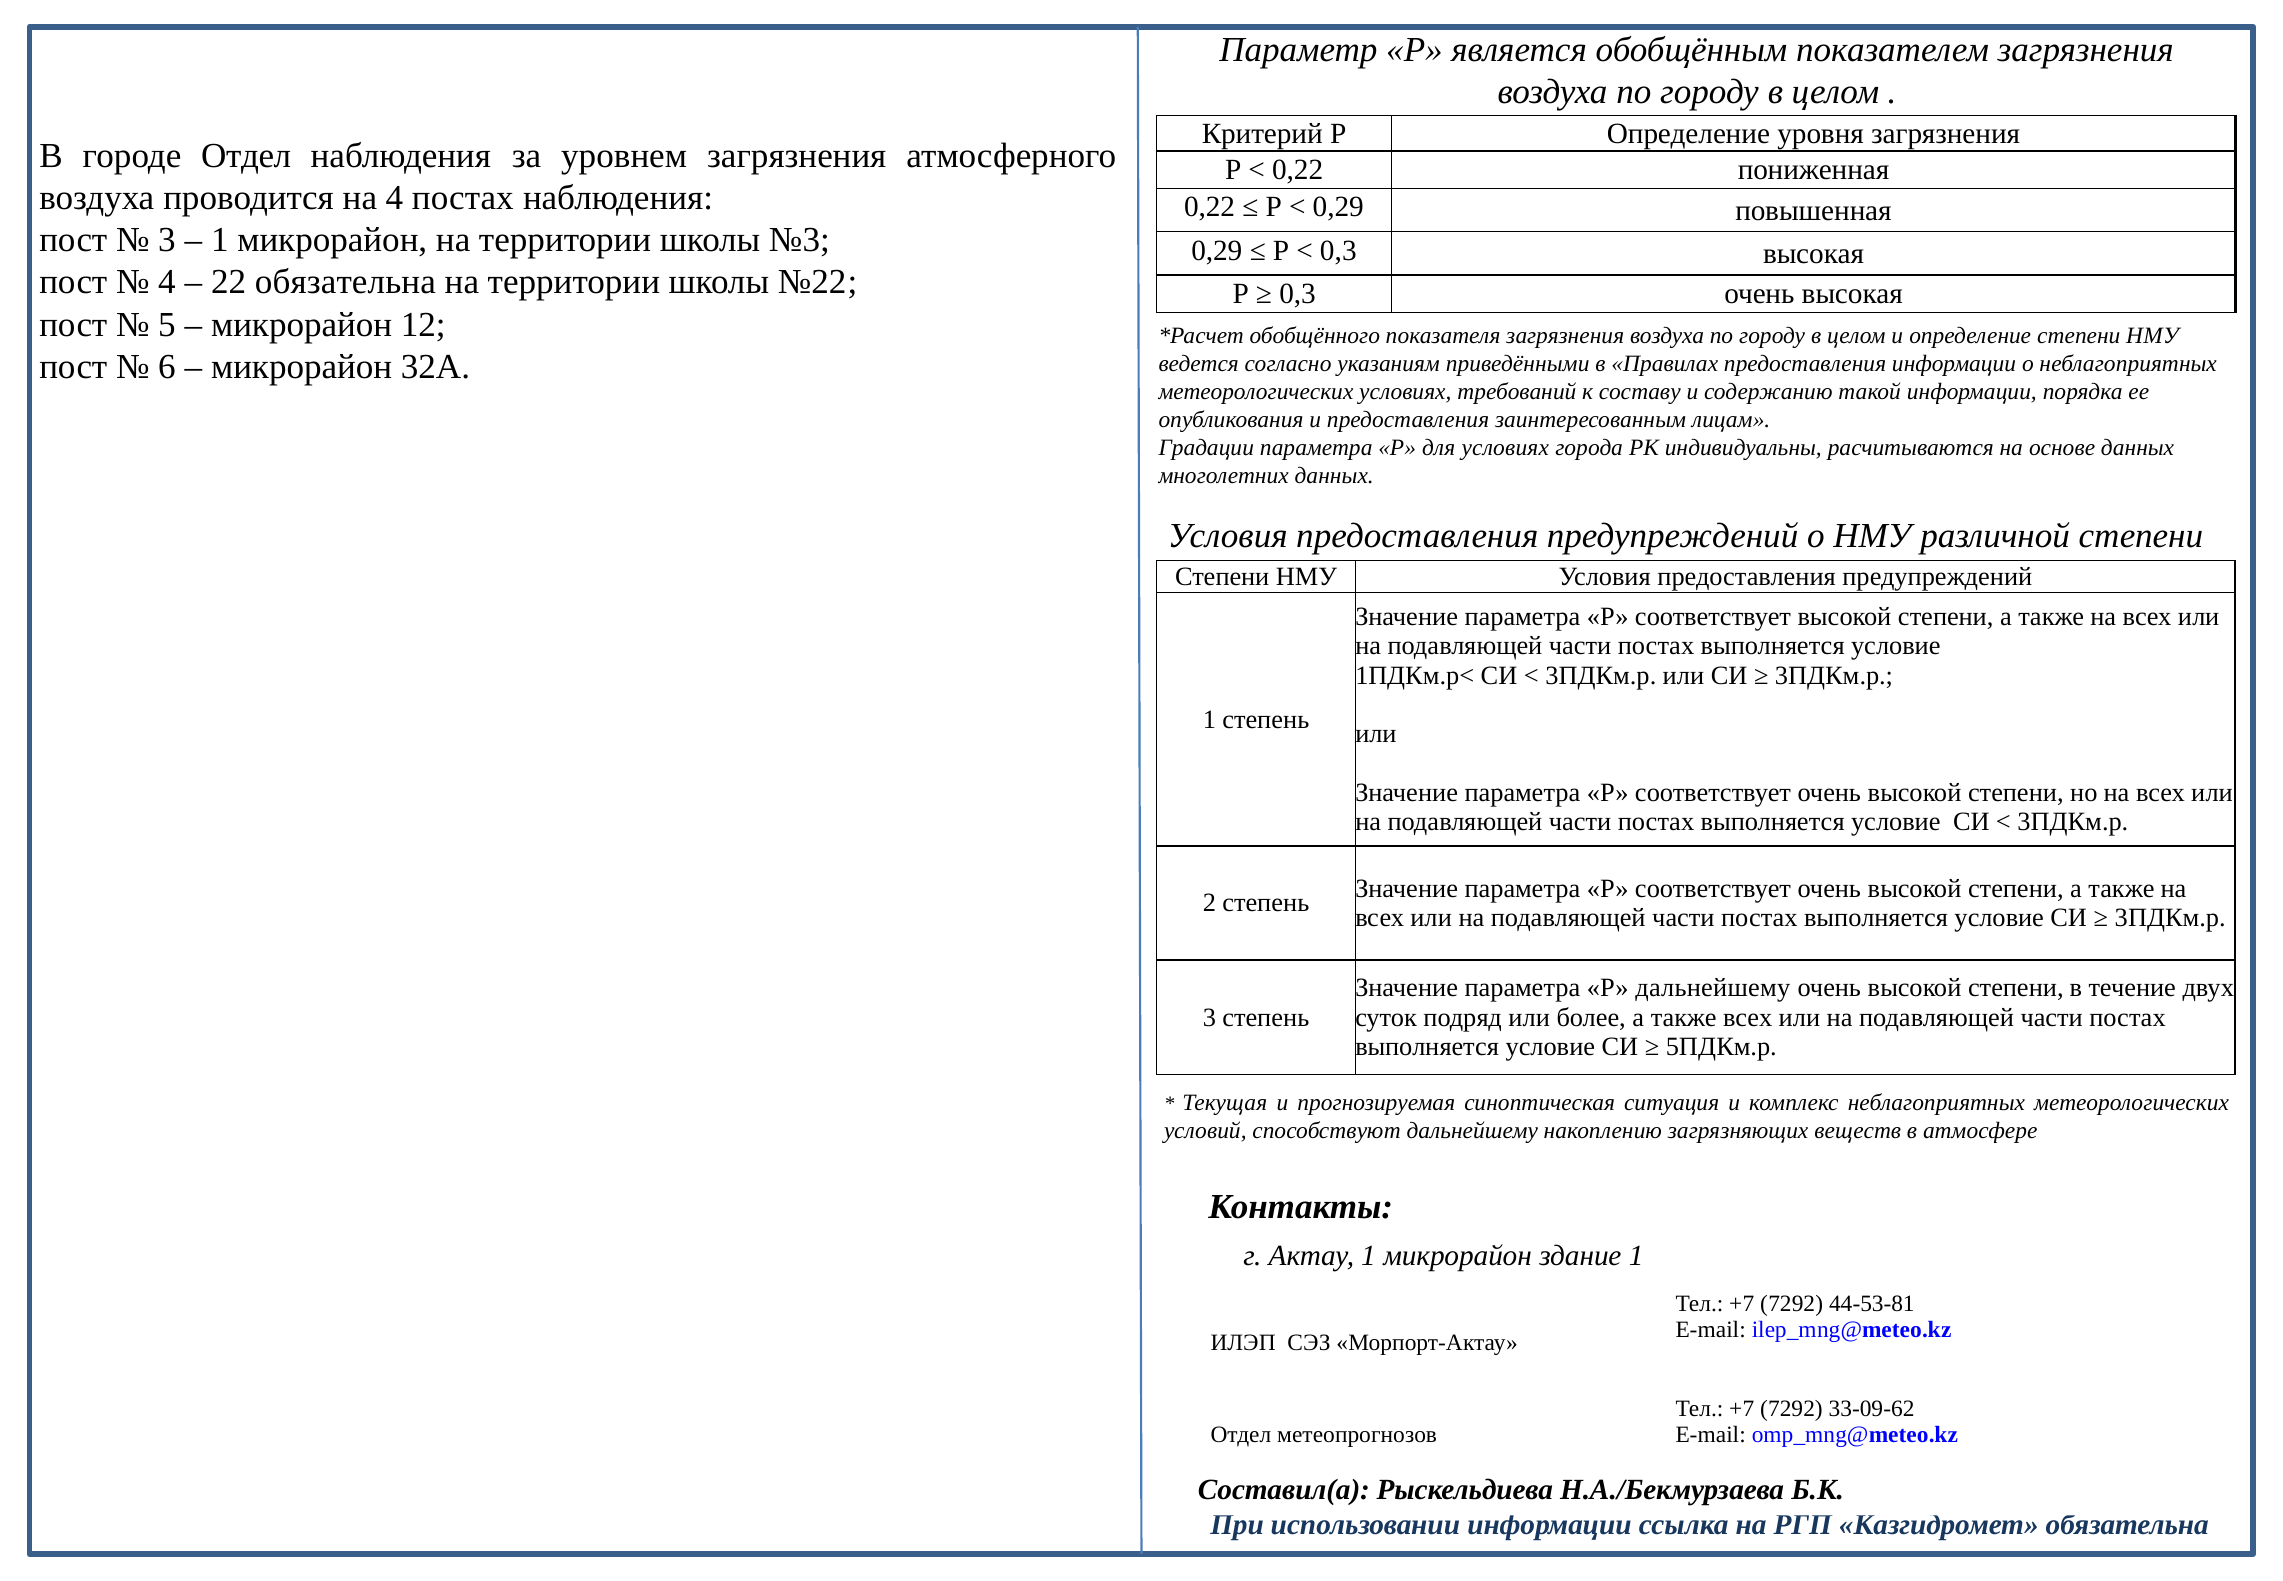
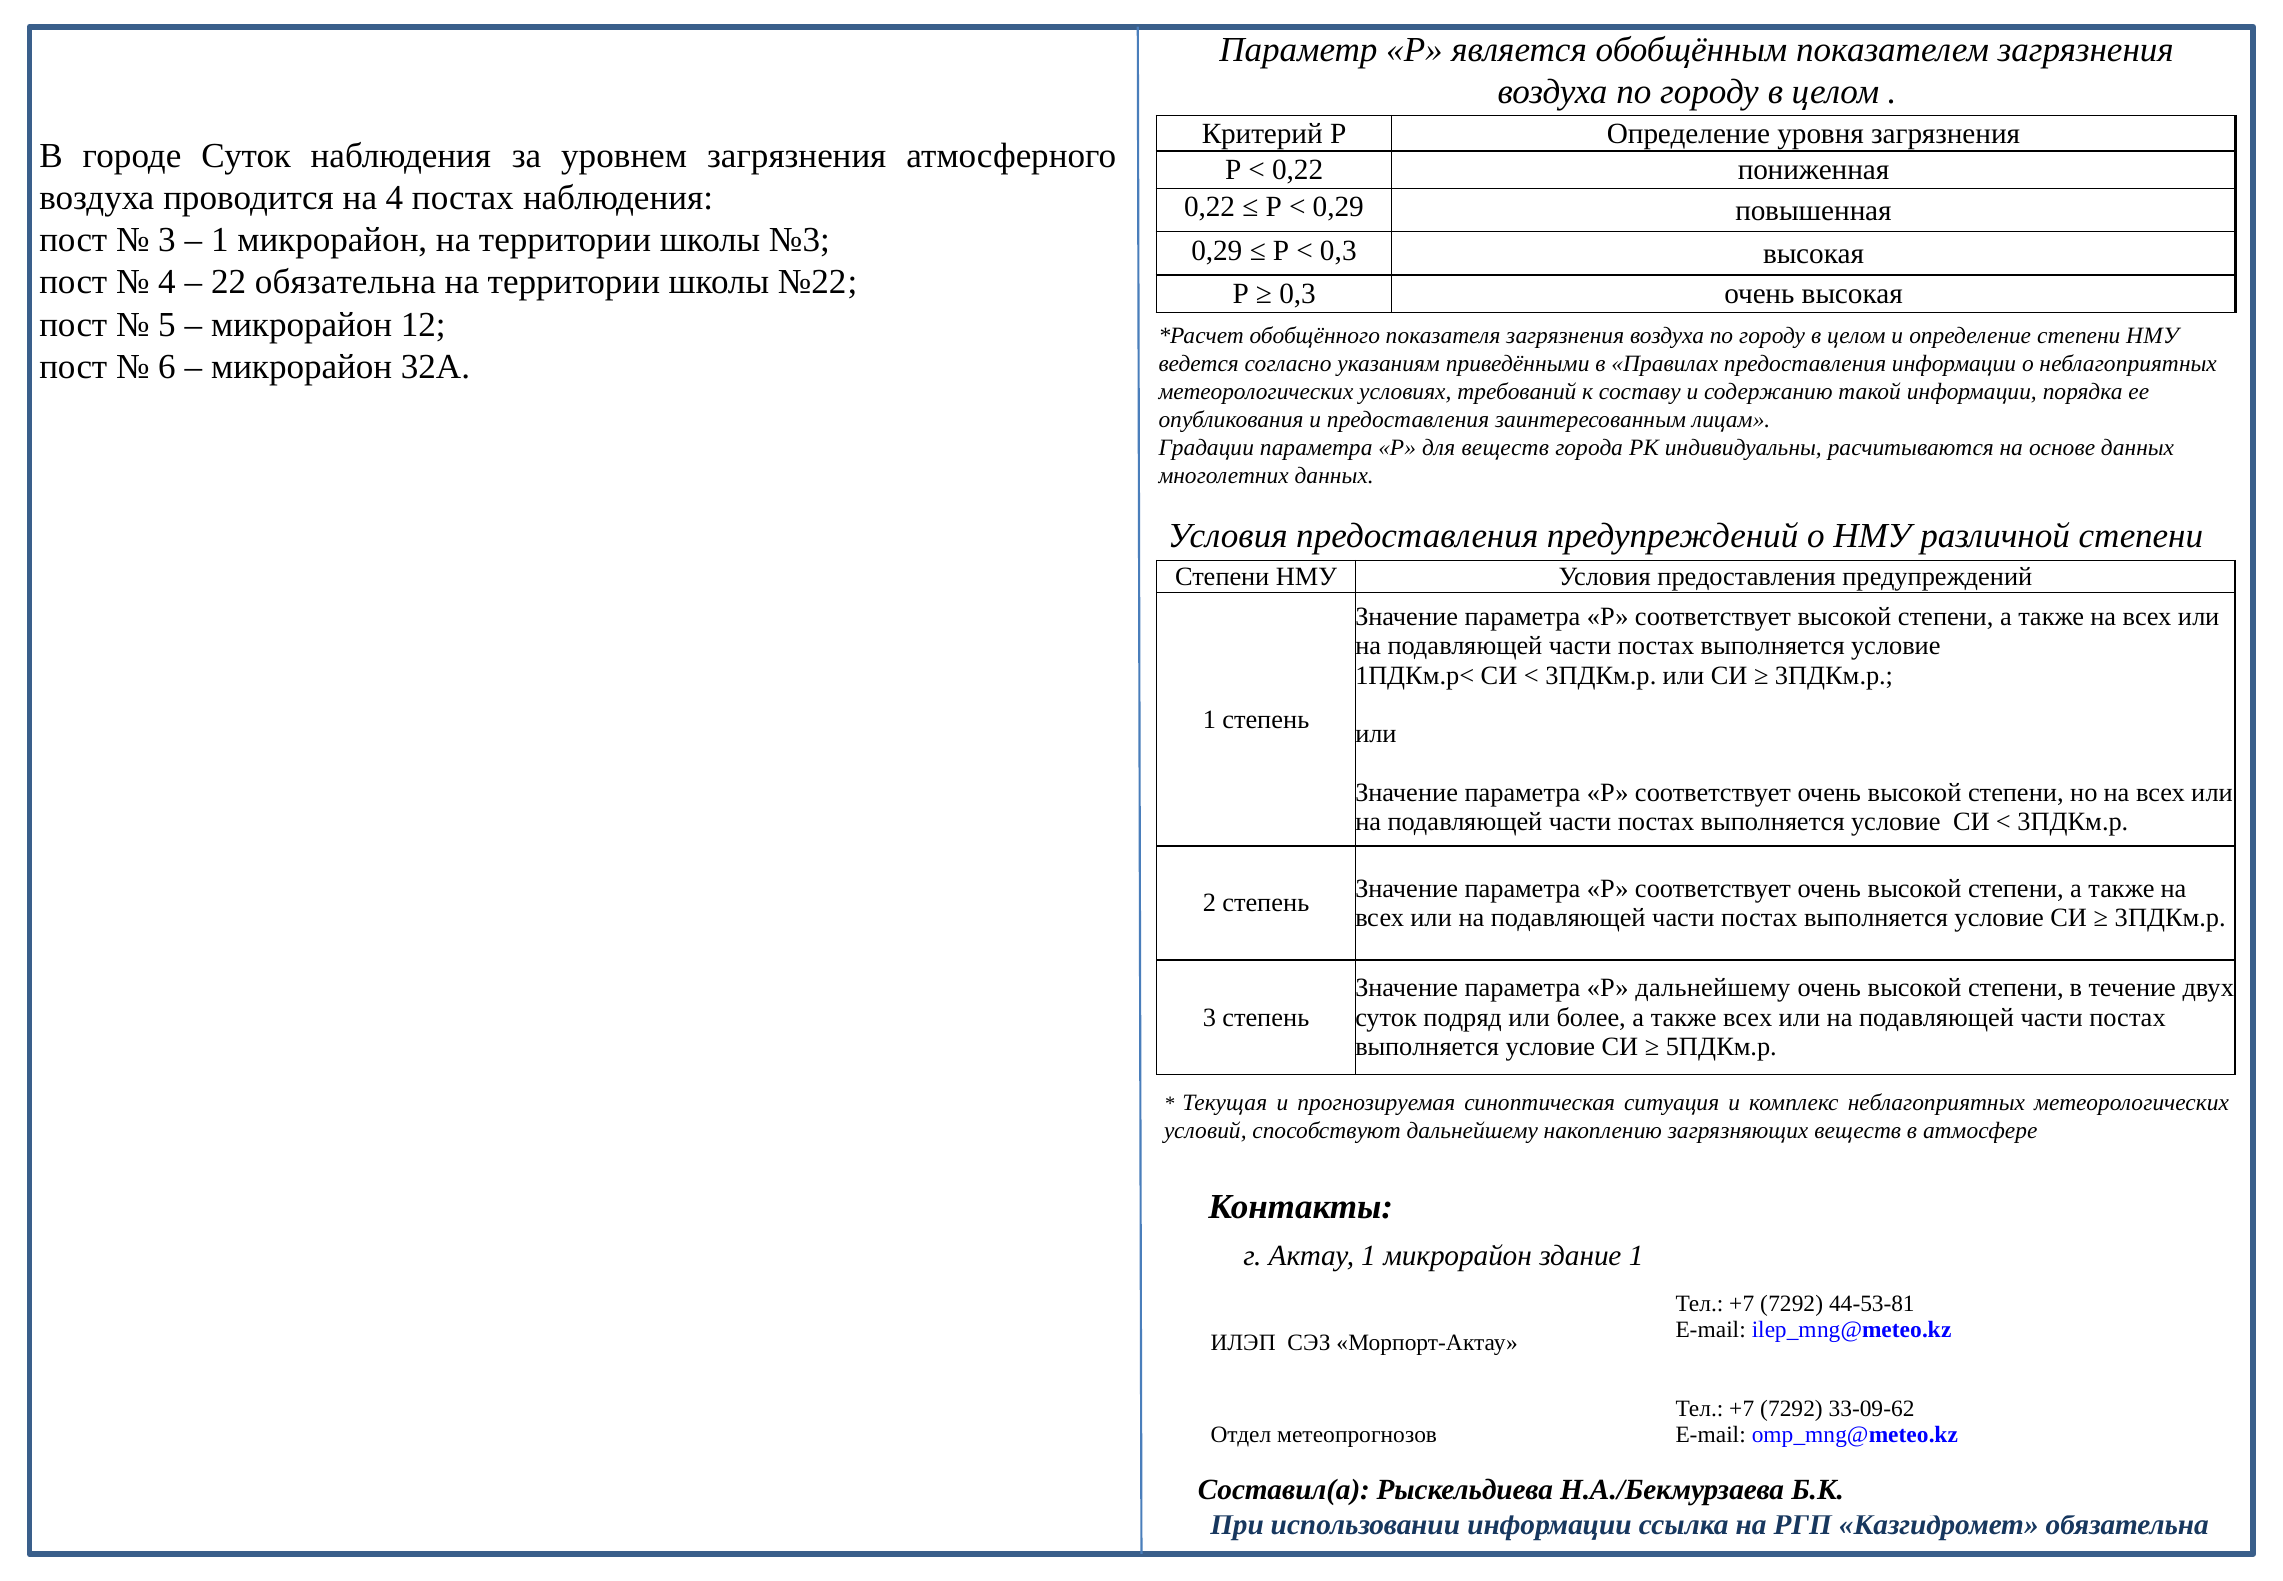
городе Отдел: Отдел -> Суток (246, 156)
для условиях: условиях -> веществ (1505, 448)
